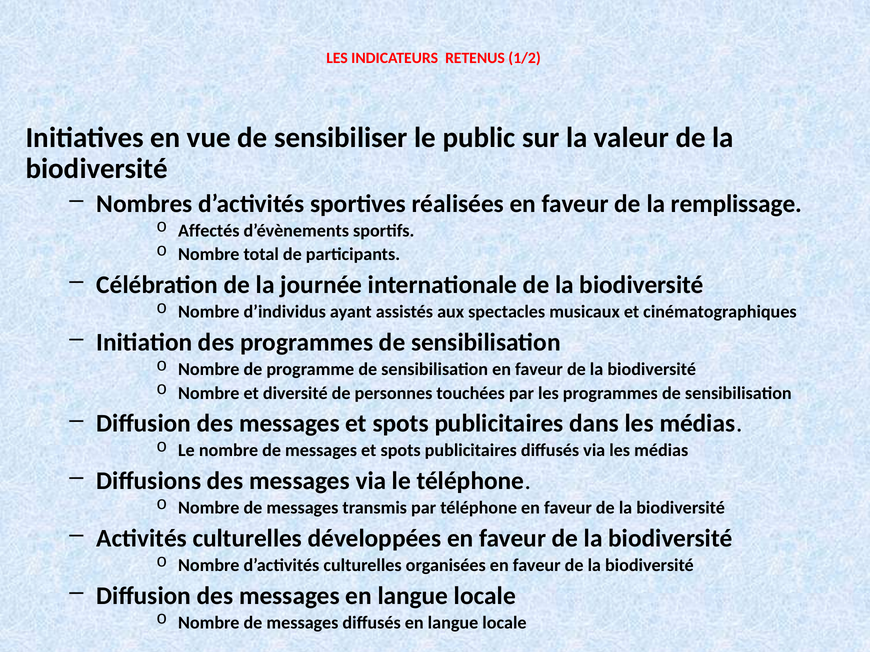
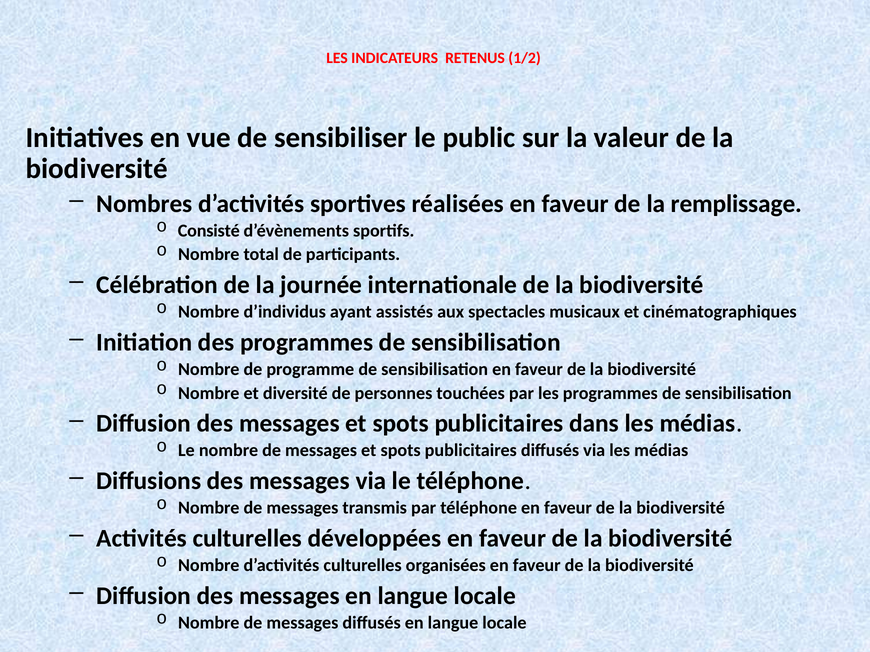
Affectés: Affectés -> Consisté (209, 231)
